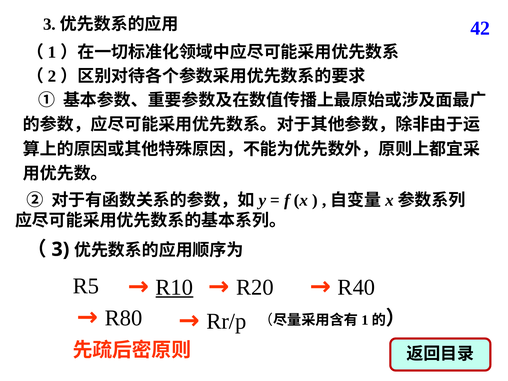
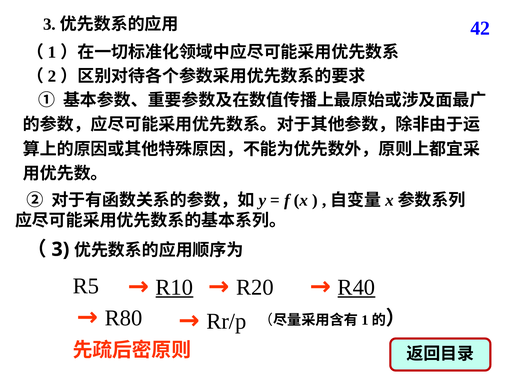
R40 underline: none -> present (356, 287)
